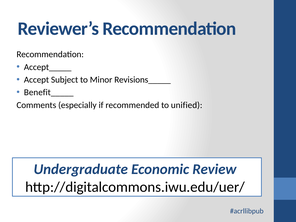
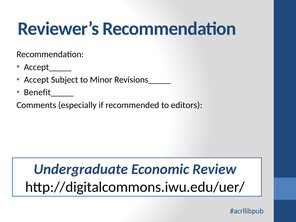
unified: unified -> editors (187, 105)
